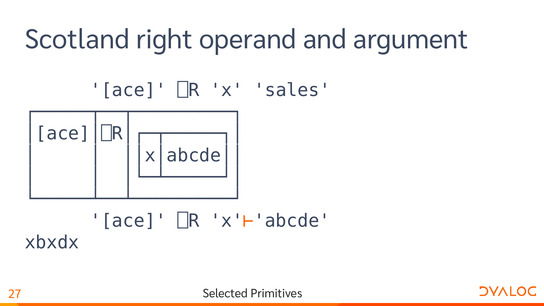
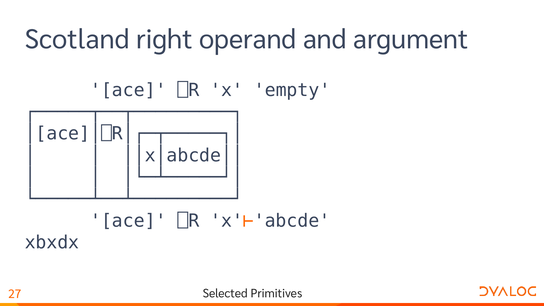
sales: sales -> empty (292, 90)
